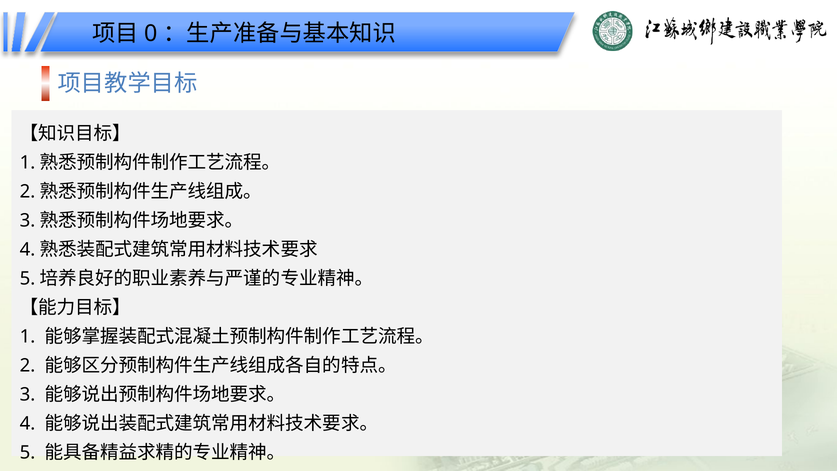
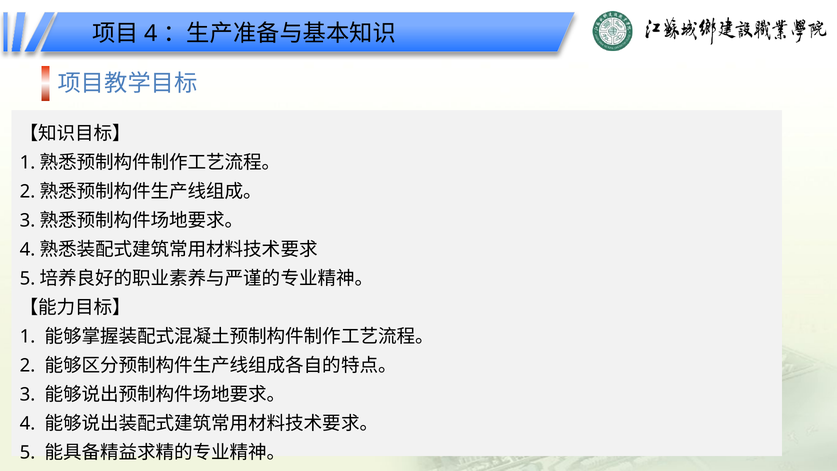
0: 0 -> 4 (151, 34)
